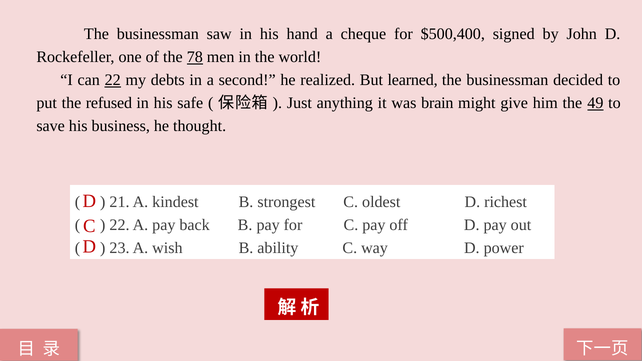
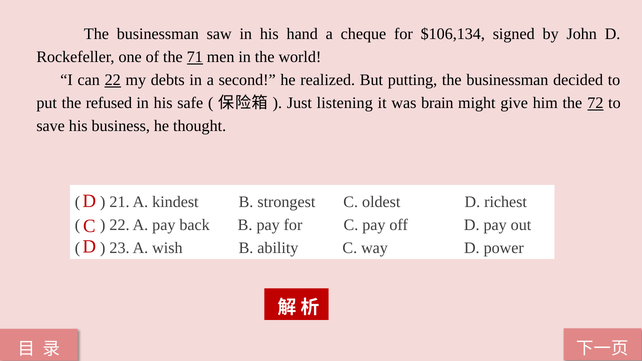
$500,400: $500,400 -> $106,134 (453, 34)
78: 78 -> 71 (195, 57)
learned: learned -> putting (413, 80)
anything: anything -> listening (345, 103)
49: 49 -> 72 (595, 103)
